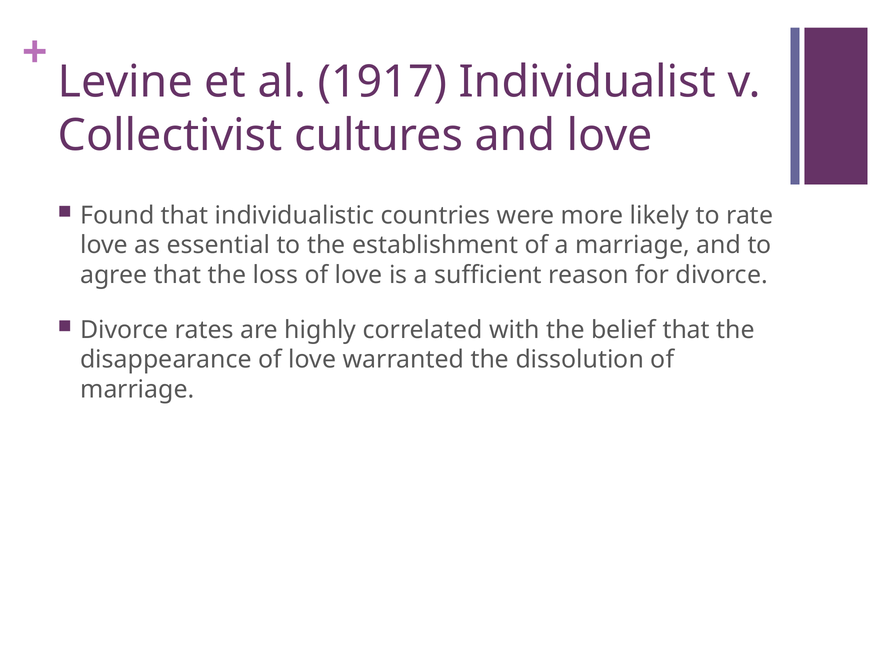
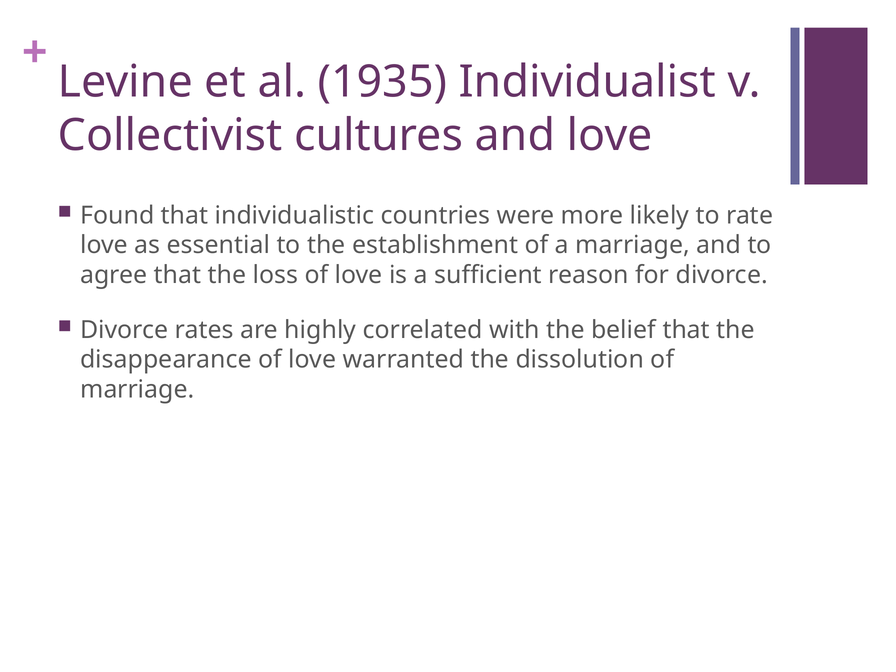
1917: 1917 -> 1935 (382, 82)
